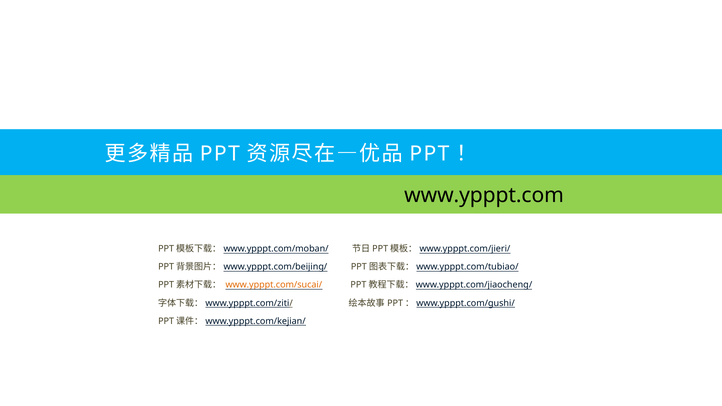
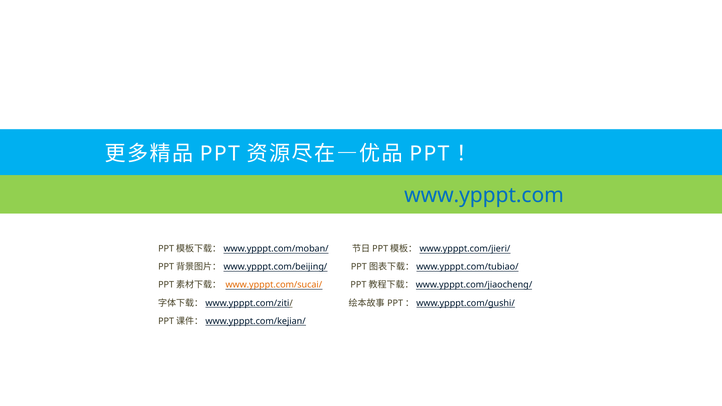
www.ypppt.com colour: black -> blue (484, 196)
